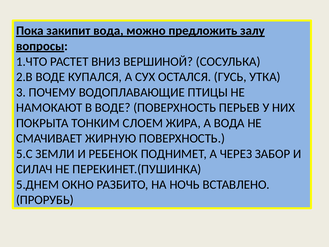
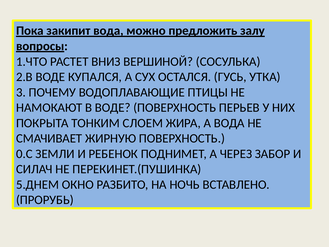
5.С: 5.С -> 0.С (24, 154)
